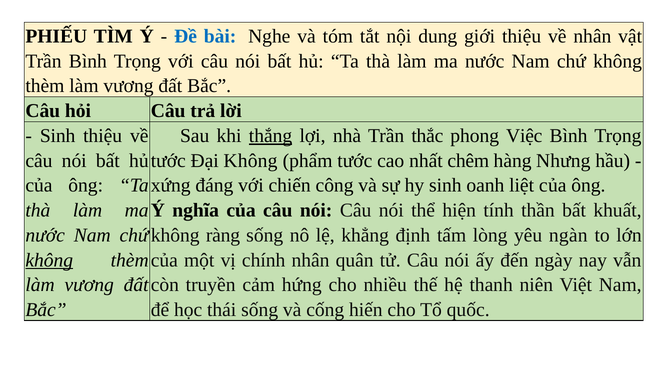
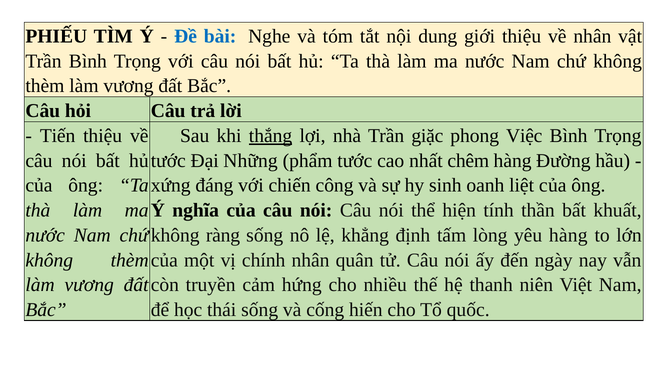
Sinh: Sinh -> Tiến (58, 136)
thắc: thắc -> giặc (427, 136)
Đại Không: Không -> Những (251, 161)
Nhưng: Nhưng -> Đường (563, 161)
yêu ngàn: ngàn -> hàng (568, 235)
không underline: present -> none (49, 260)
